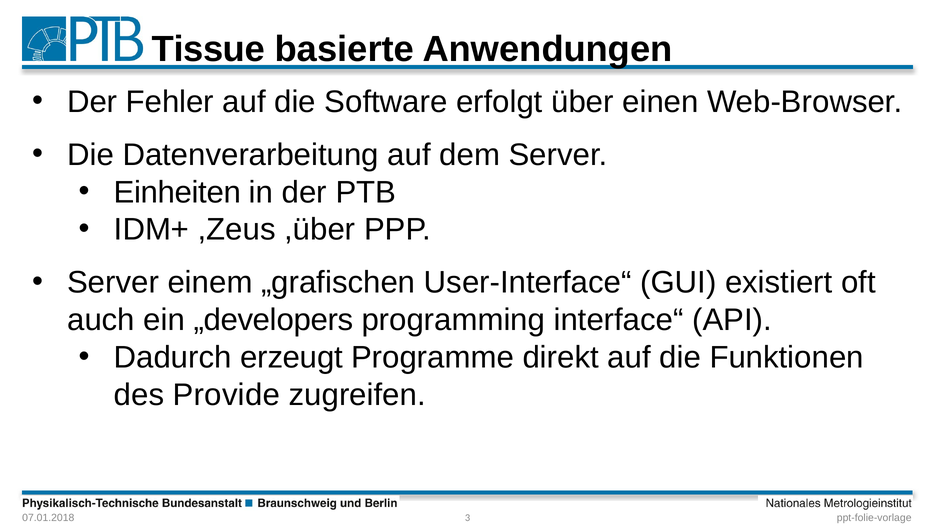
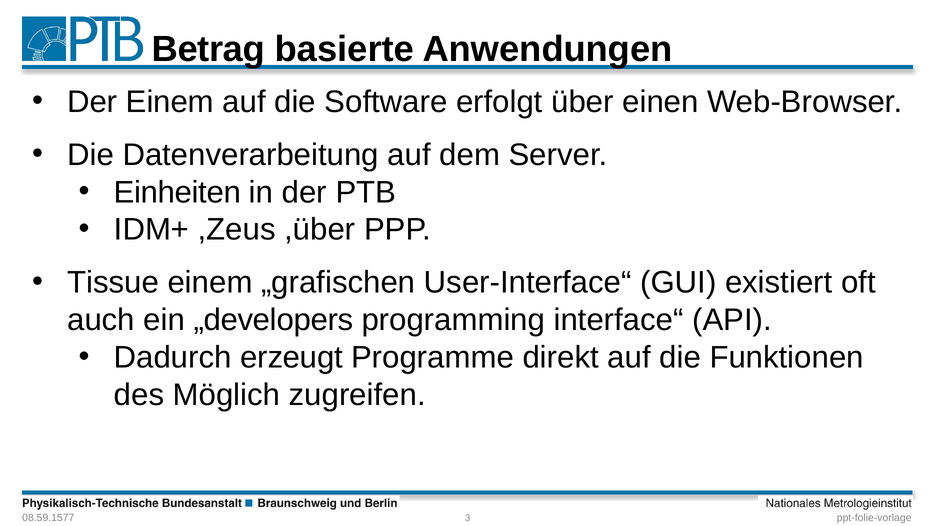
Tissue: Tissue -> Betrag (208, 49)
Der Fehler: Fehler -> Einem (170, 102)
Server: Server -> Tissue (113, 283)
Provide: Provide -> Möglich (227, 395)
07.01.2018: 07.01.2018 -> 08.59.1577 (48, 518)
